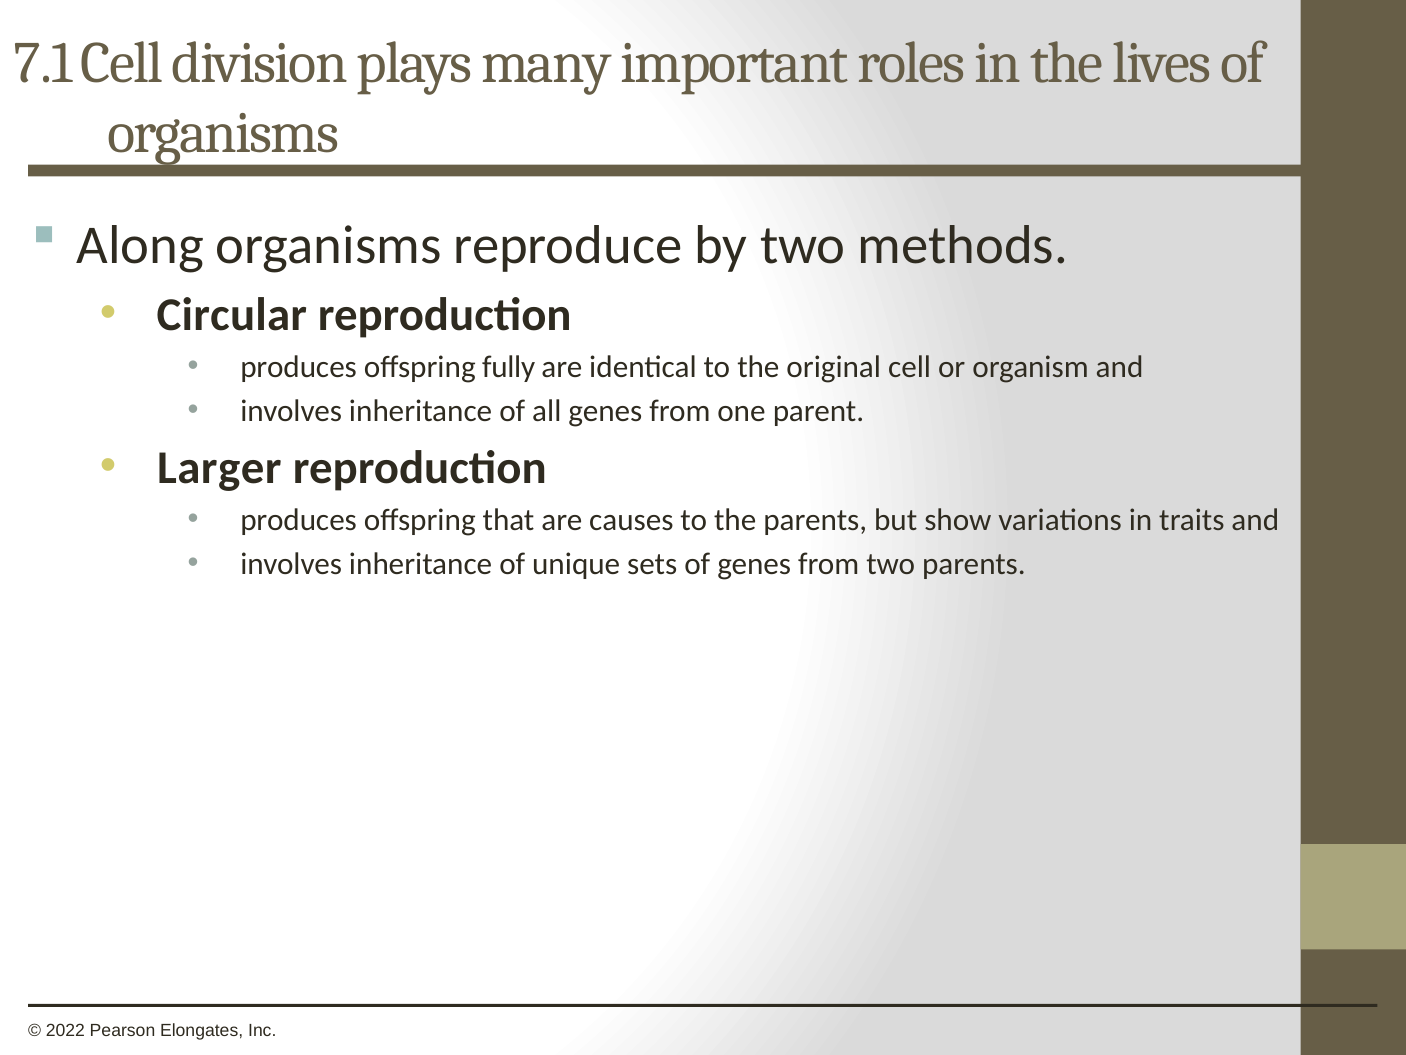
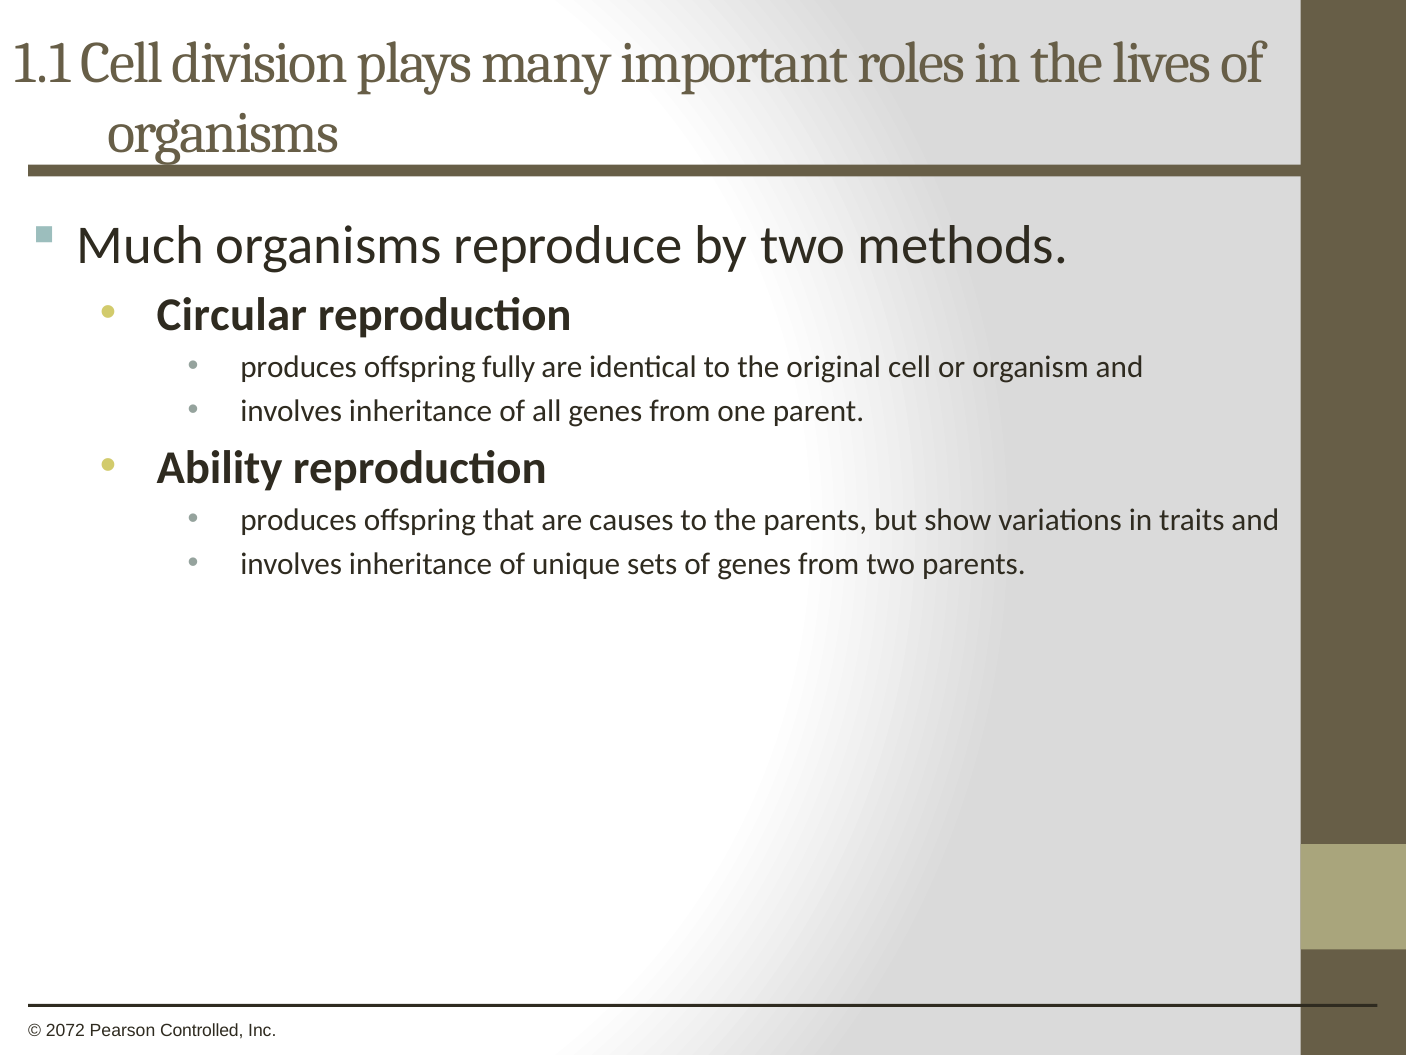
7.1: 7.1 -> 1.1 (43, 63)
Along: Along -> Much (140, 245)
Larger: Larger -> Ability (220, 468)
2022: 2022 -> 2072 (65, 1031)
Elongates: Elongates -> Controlled (202, 1031)
